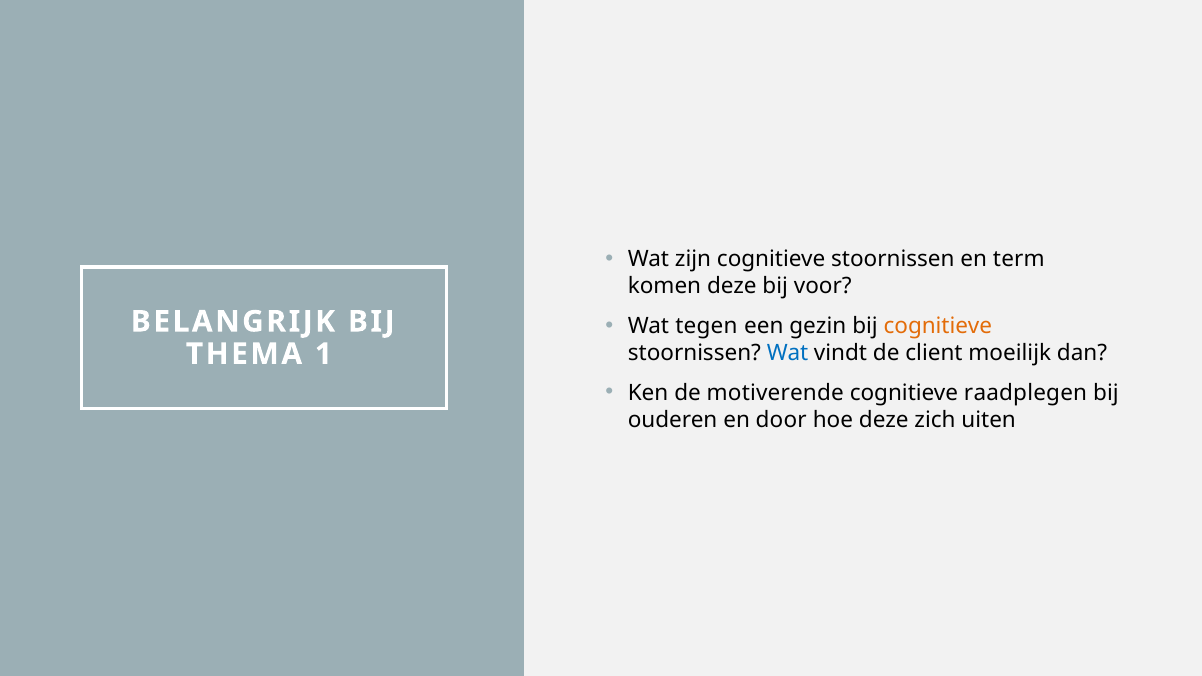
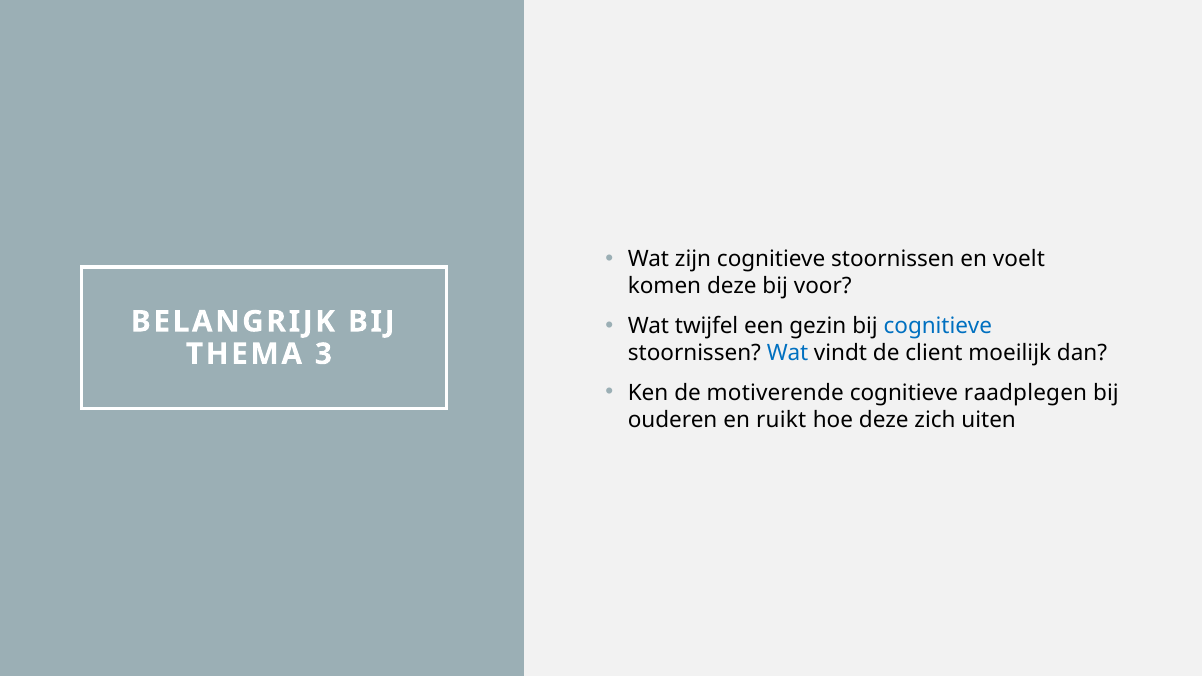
term: term -> voelt (1019, 259)
tegen: tegen -> twijfel (707, 326)
cognitieve colour: orange -> blue (938, 326)
1: 1 -> 3 (323, 354)
door: door -> ruikt (781, 420)
